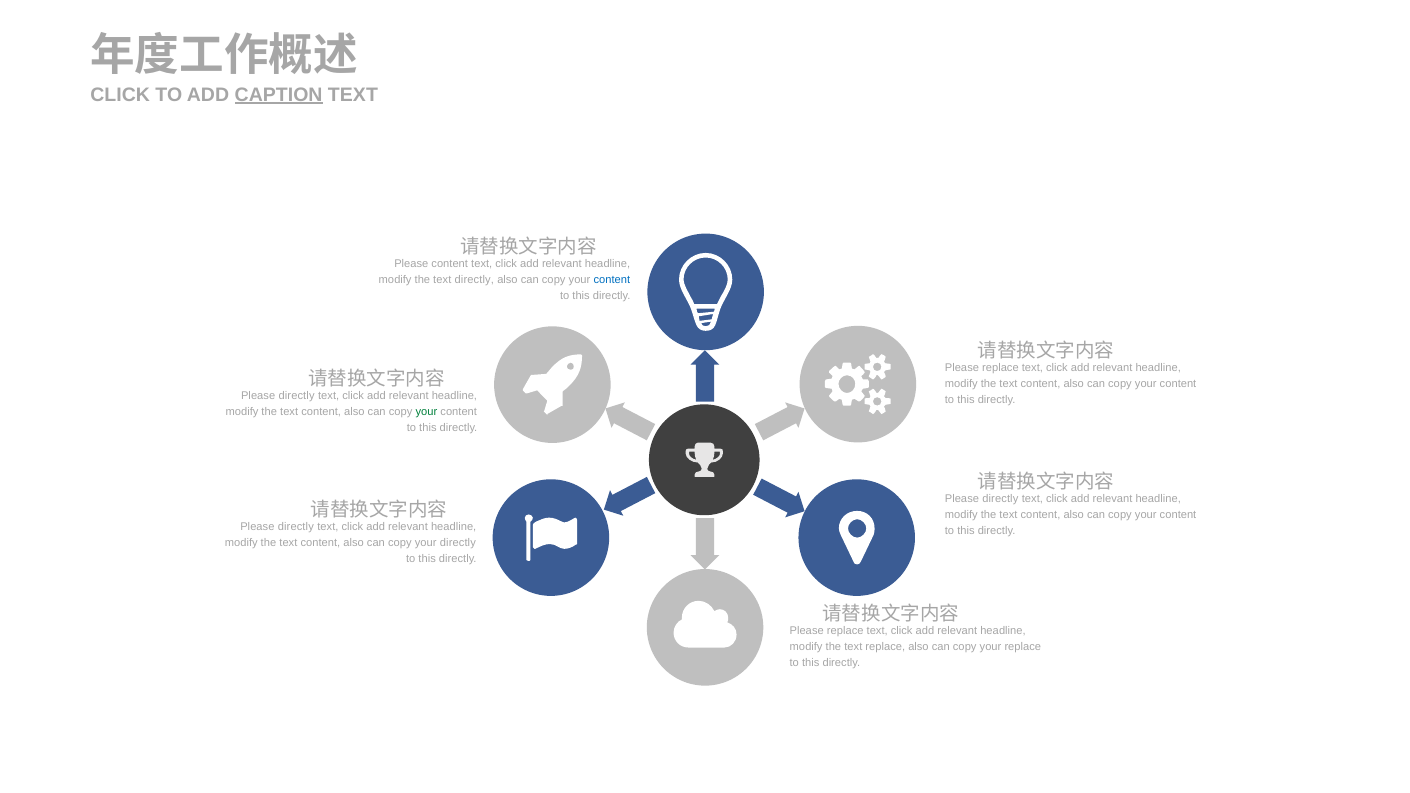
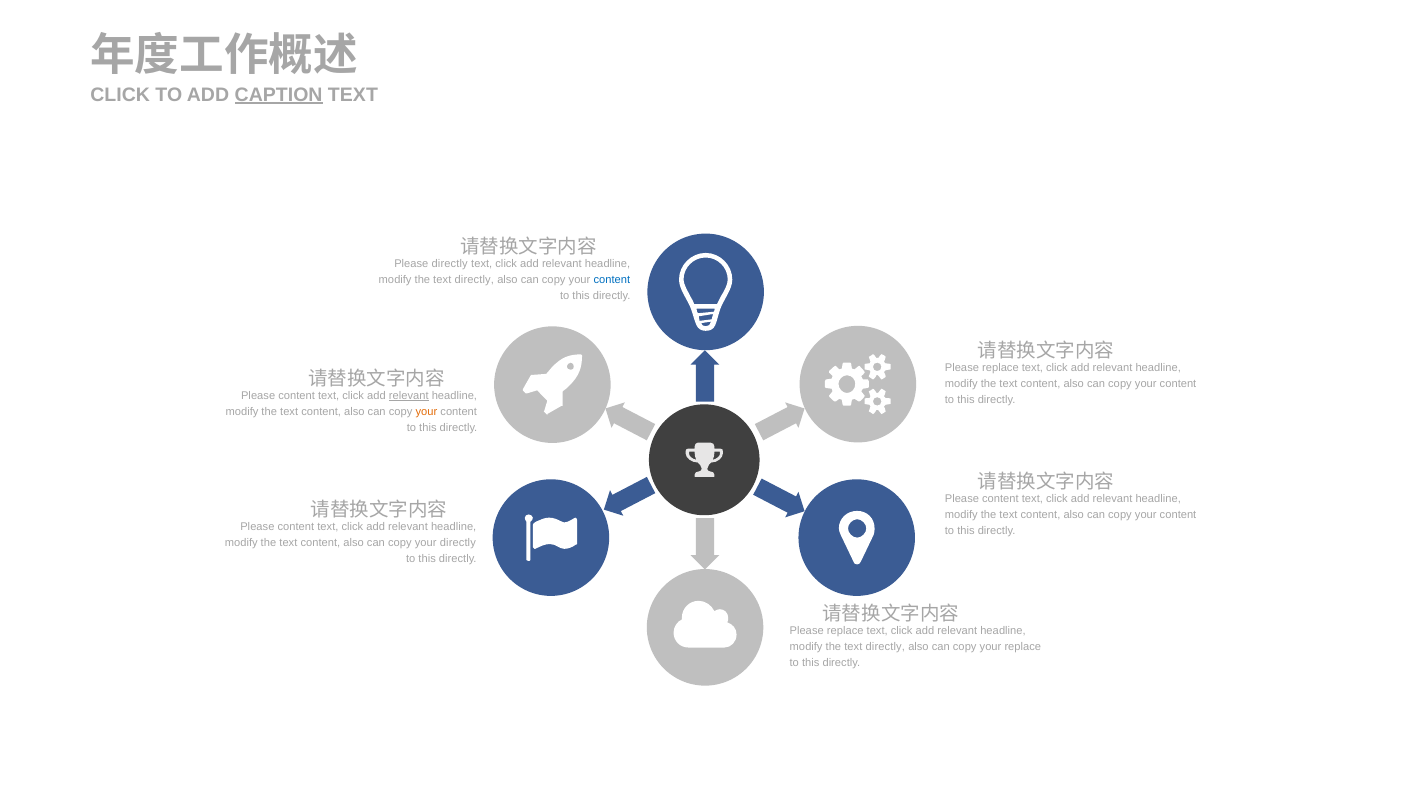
Please content: content -> directly (450, 264)
directly: directly -> content (297, 395)
relevant underline: none -> present (409, 395)
your colour: green -> orange (426, 411)
directly: directly -> content (1000, 499)
directly: directly -> content (296, 527)
replace: replace -> directly (885, 647)
